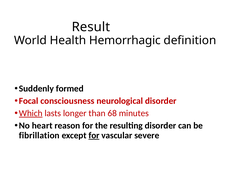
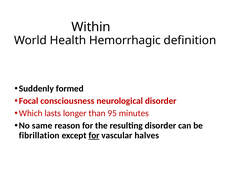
Result: Result -> Within (91, 27)
Which underline: present -> none (31, 113)
68: 68 -> 95 (112, 113)
heart: heart -> same (42, 125)
severe: severe -> halves (147, 135)
